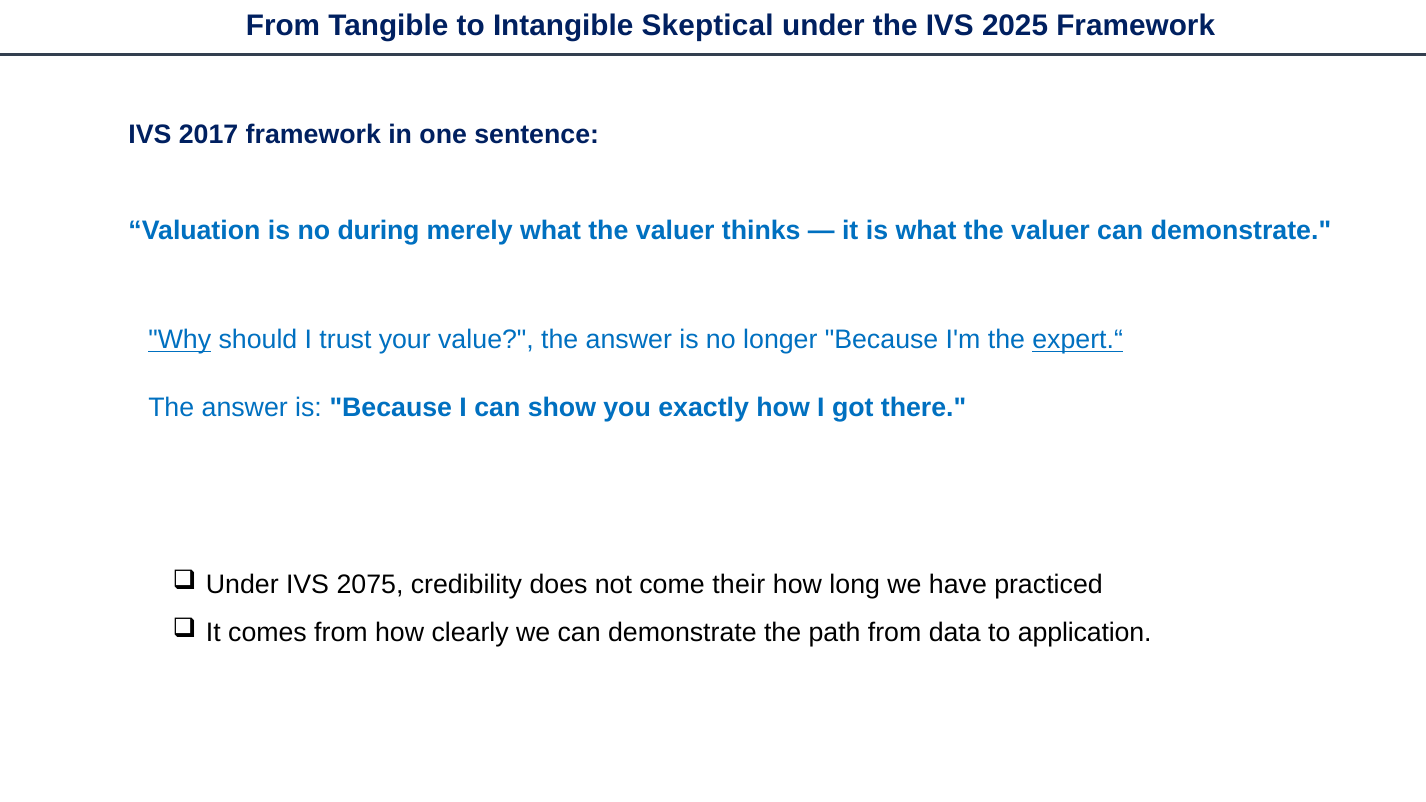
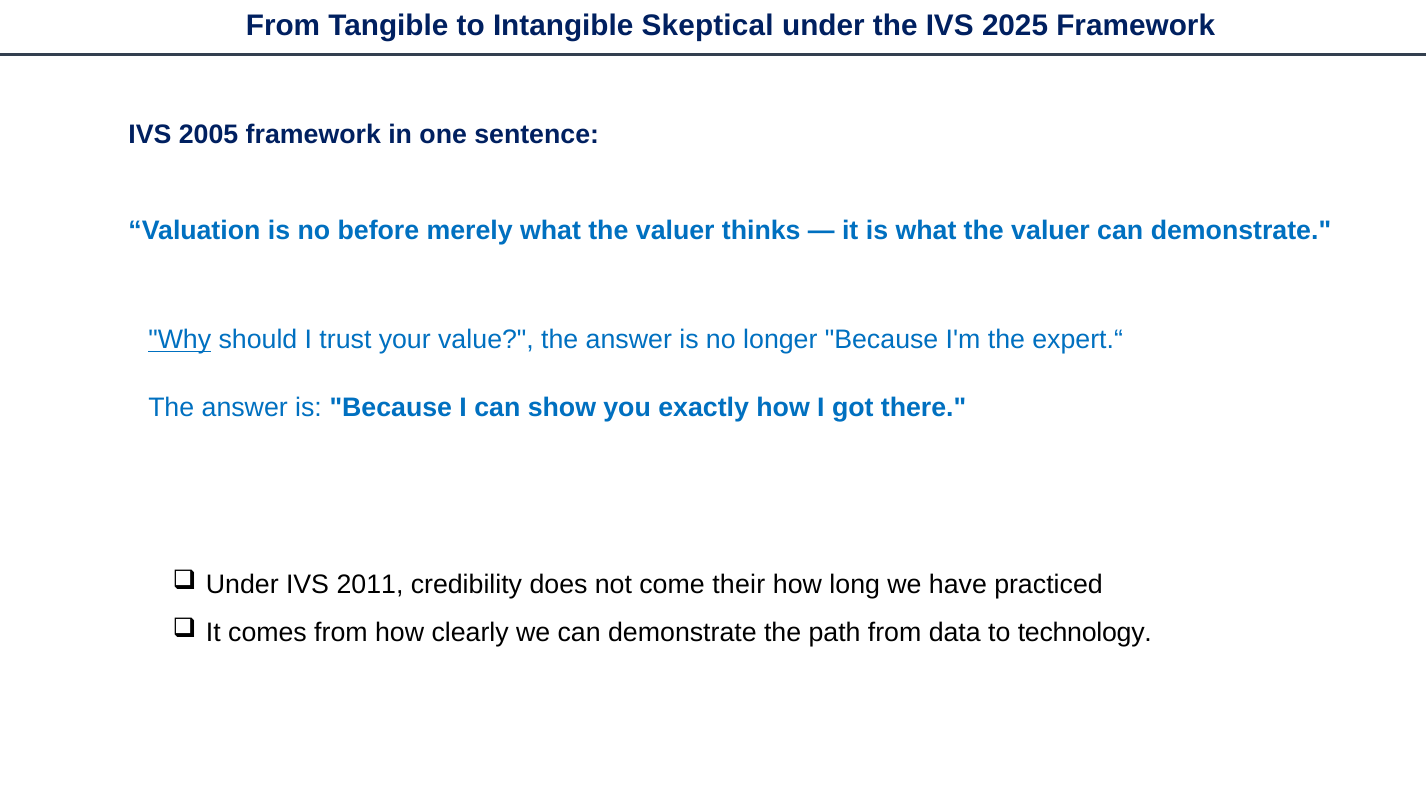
2017: 2017 -> 2005 (209, 135)
during: during -> before (378, 231)
expert.“ underline: present -> none (1078, 340)
2075: 2075 -> 2011 (370, 585)
application: application -> technology (1085, 633)
